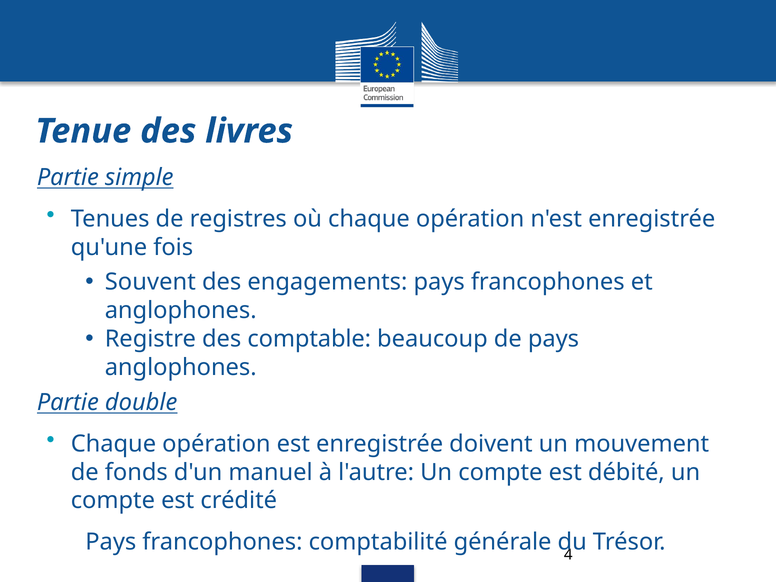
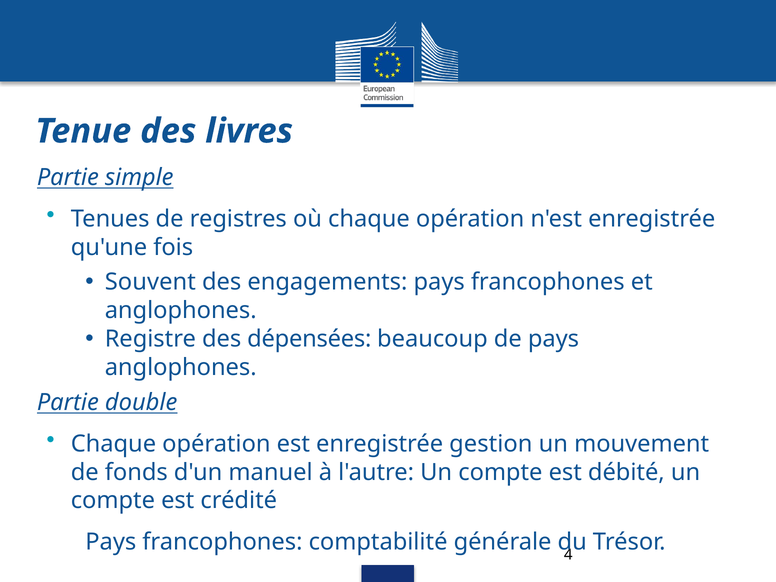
comptable: comptable -> dépensées (309, 339)
doivent: doivent -> gestion (491, 444)
